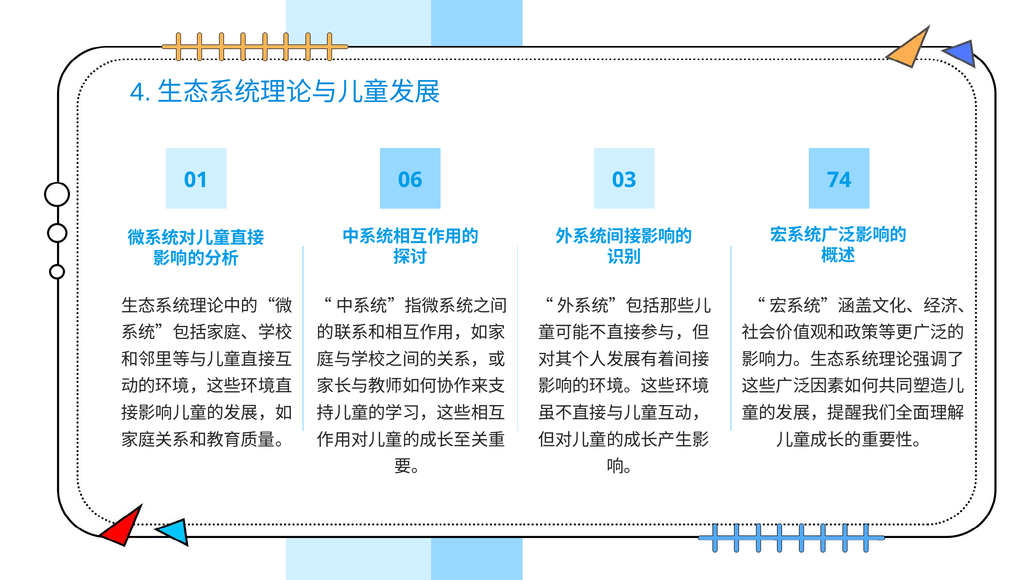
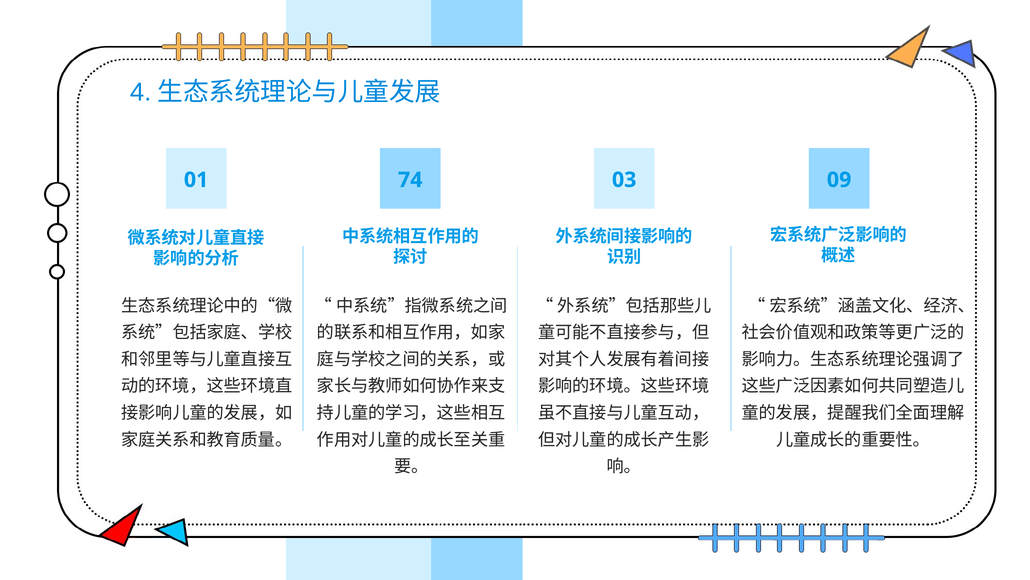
06: 06 -> 74 (410, 180)
74: 74 -> 09 (839, 180)
